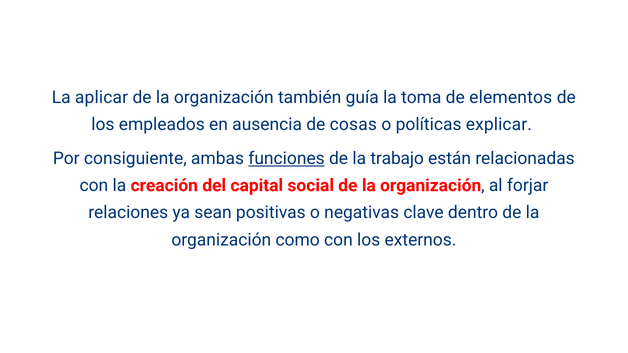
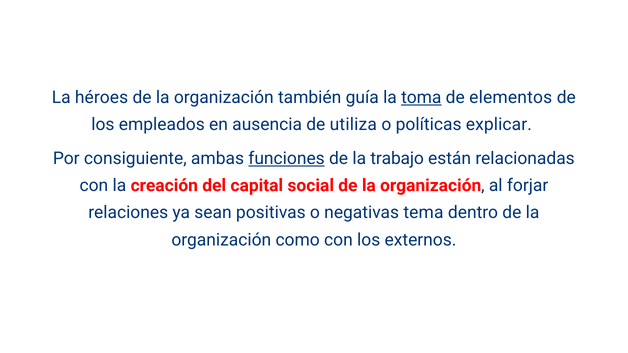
aplicar: aplicar -> héroes (102, 97)
toma underline: none -> present (421, 97)
cosas: cosas -> utiliza (353, 125)
clave: clave -> tema (423, 213)
